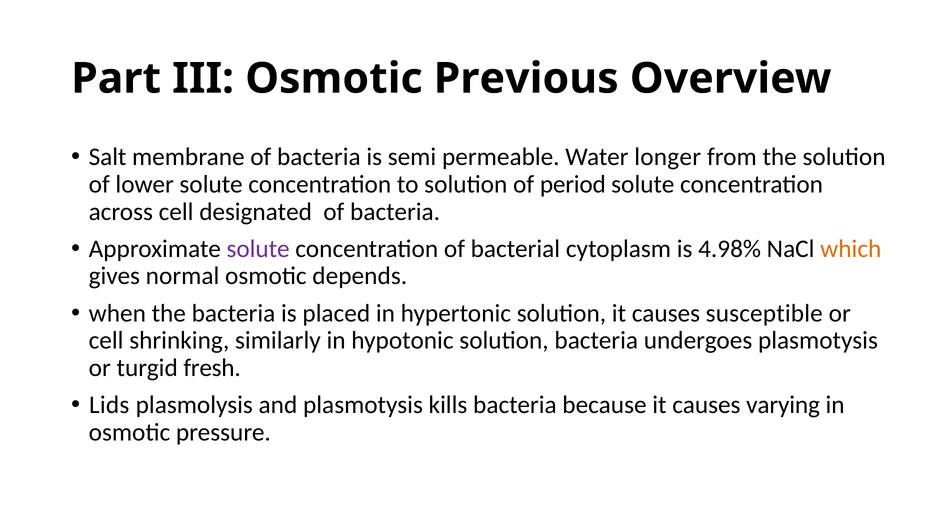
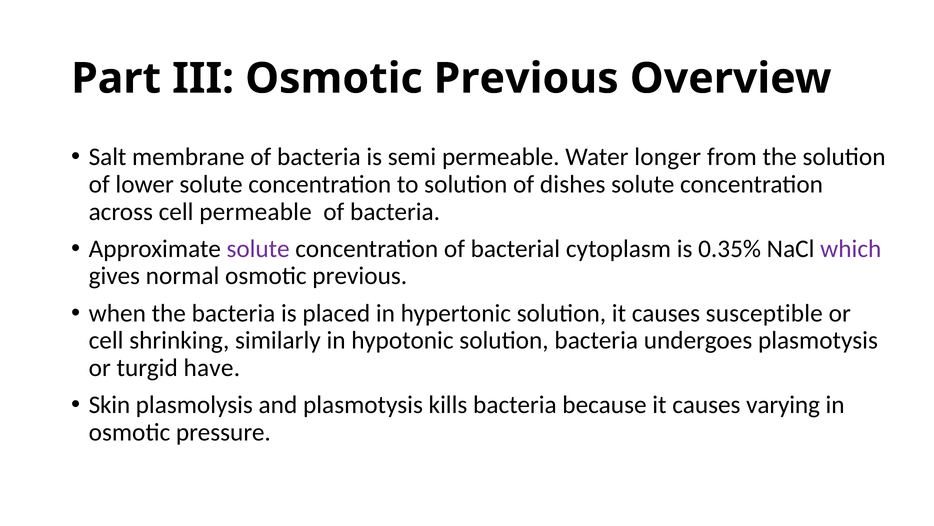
period: period -> dishes (573, 184)
cell designated: designated -> permeable (255, 211)
4.98%: 4.98% -> 0.35% (730, 248)
which colour: orange -> purple (851, 248)
normal osmotic depends: depends -> previous (360, 276)
fresh: fresh -> have (212, 367)
Lids: Lids -> Skin (109, 404)
